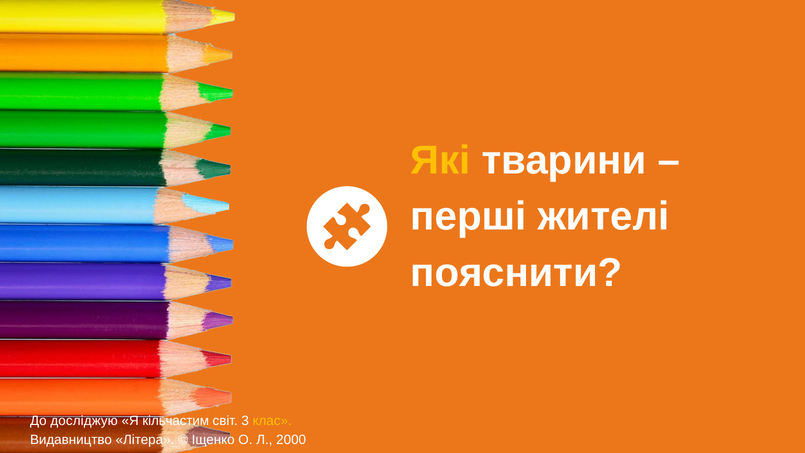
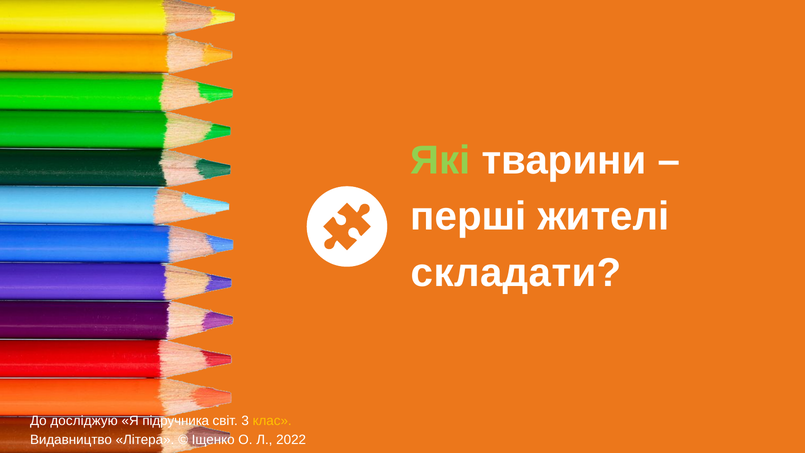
Які colour: yellow -> light green (440, 160)
пояснити: пояснити -> складати (516, 273)
кільчастим: кільчастим -> підручника (176, 421)
2000: 2000 -> 2022 (291, 440)
